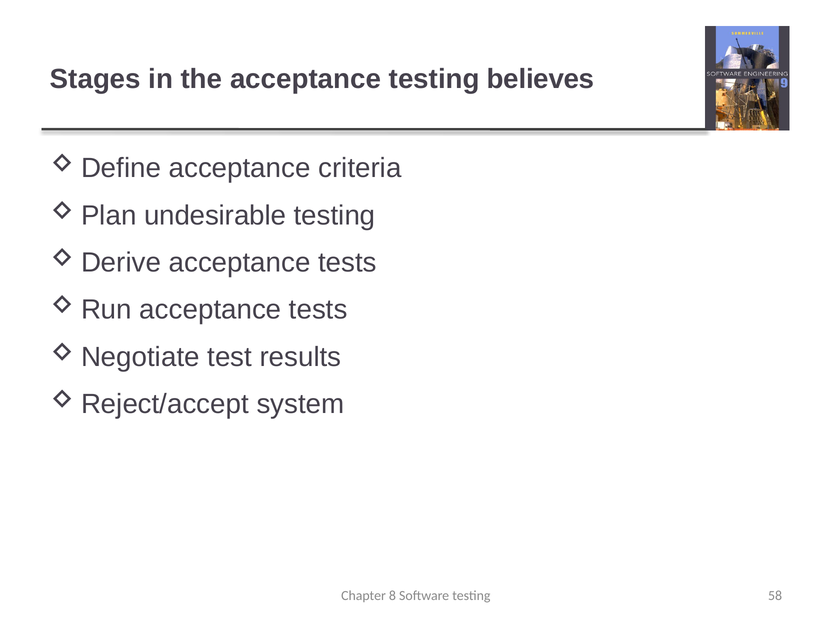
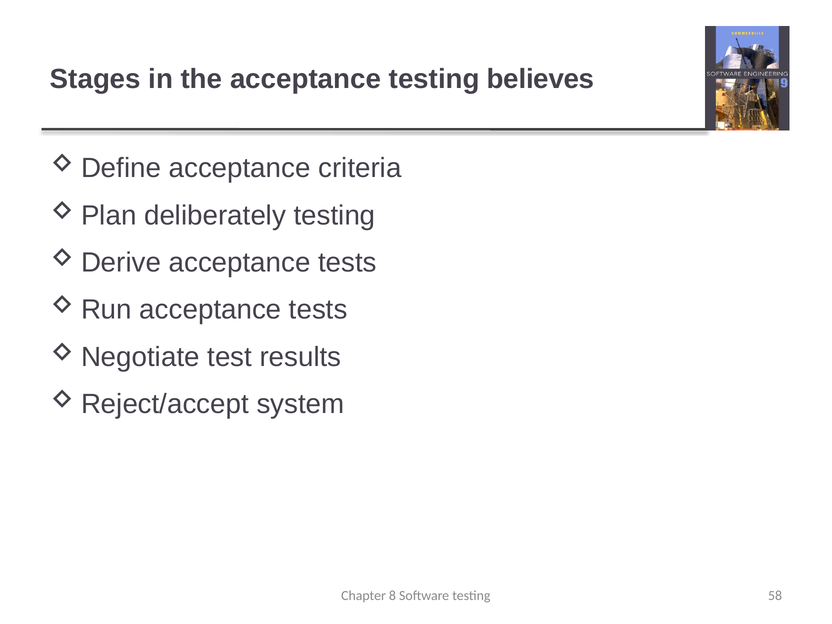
undesirable: undesirable -> deliberately (215, 215)
